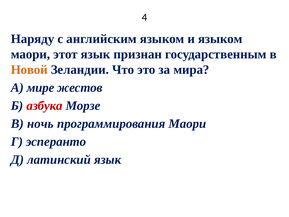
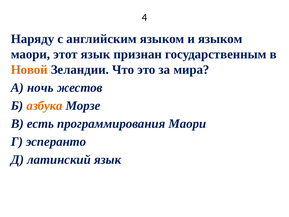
мире: мире -> ночь (40, 88)
азбука colour: red -> orange (45, 106)
ночь: ночь -> есть (40, 124)
